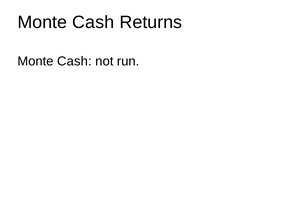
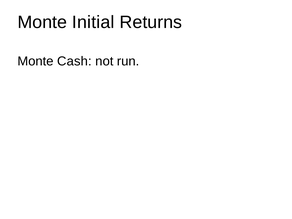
Cash: Cash -> Initial (93, 22)
